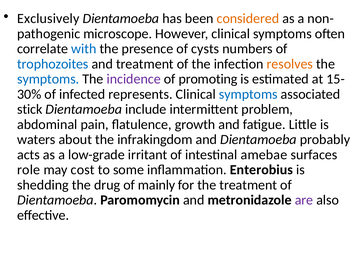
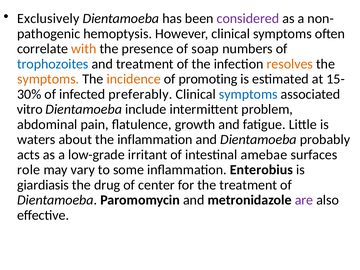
considered colour: orange -> purple (248, 19)
microscope: microscope -> hemoptysis (118, 34)
with colour: blue -> orange (84, 49)
cysts: cysts -> soap (205, 49)
symptoms colour: blue -> orange (48, 79)
incidence colour: purple -> orange (134, 79)
represents: represents -> preferably (140, 94)
stick: stick -> vitro (30, 109)
the infrakingdom: infrakingdom -> inflammation (155, 140)
cost: cost -> vary (83, 170)
shedding: shedding -> giardiasis (43, 185)
mainly: mainly -> center (156, 185)
